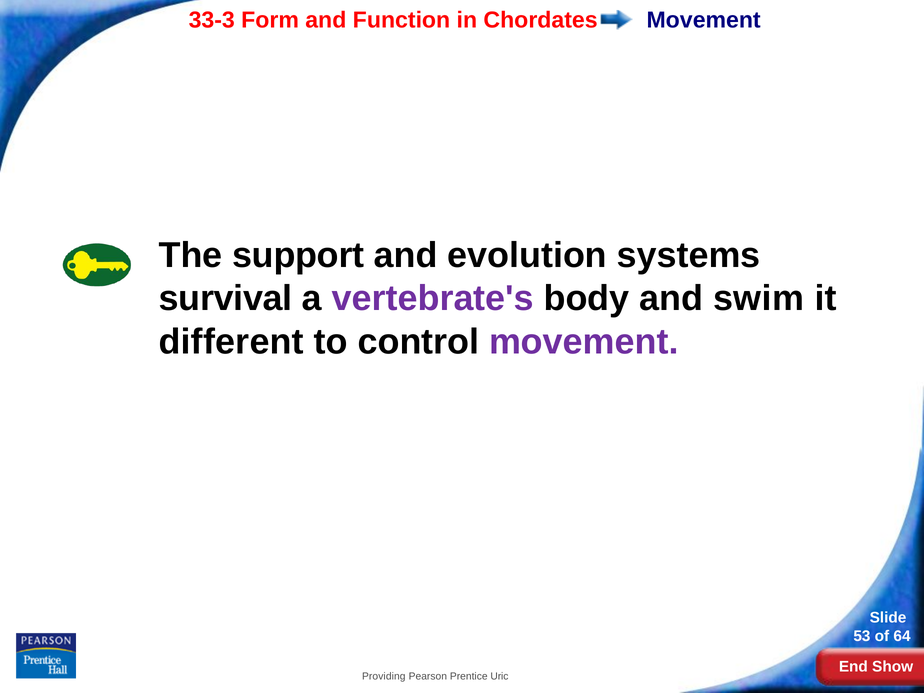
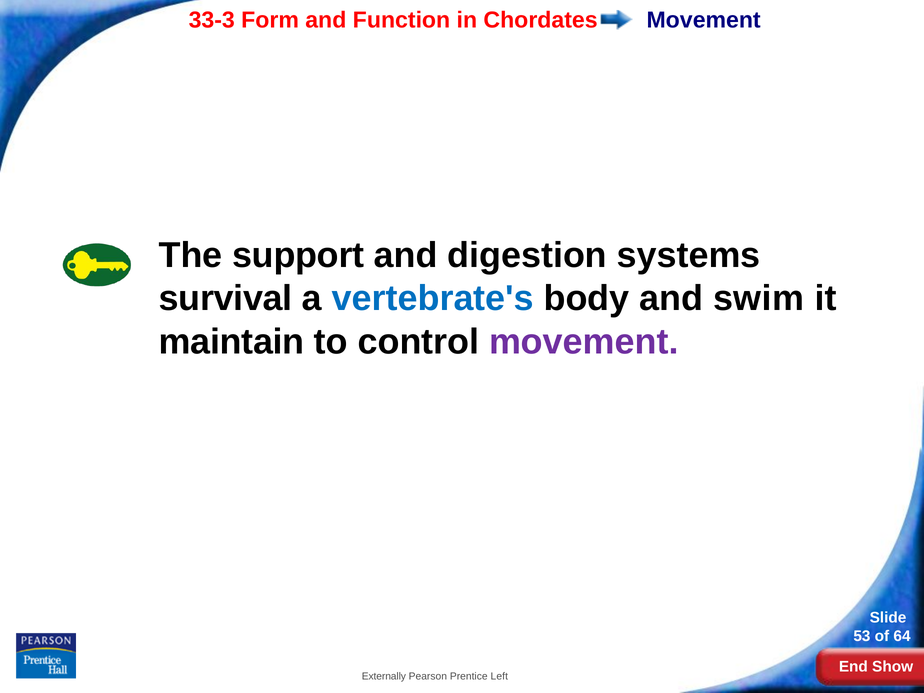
evolution: evolution -> digestion (527, 255)
vertebrate's colour: purple -> blue (433, 299)
different: different -> maintain (232, 342)
Providing: Providing -> Externally (384, 676)
Uric: Uric -> Left (499, 676)
